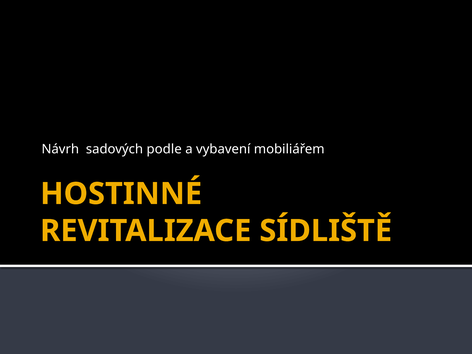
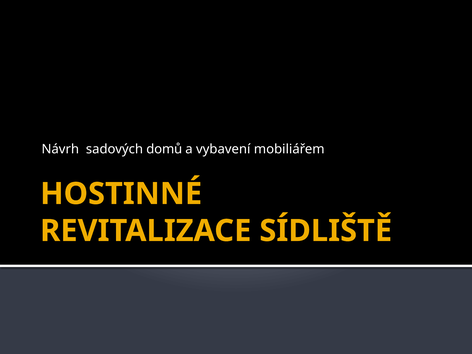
podle: podle -> domů (164, 149)
